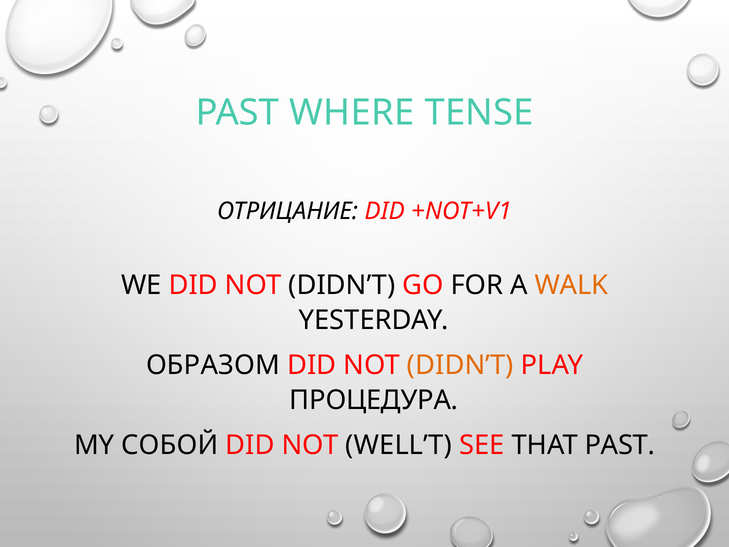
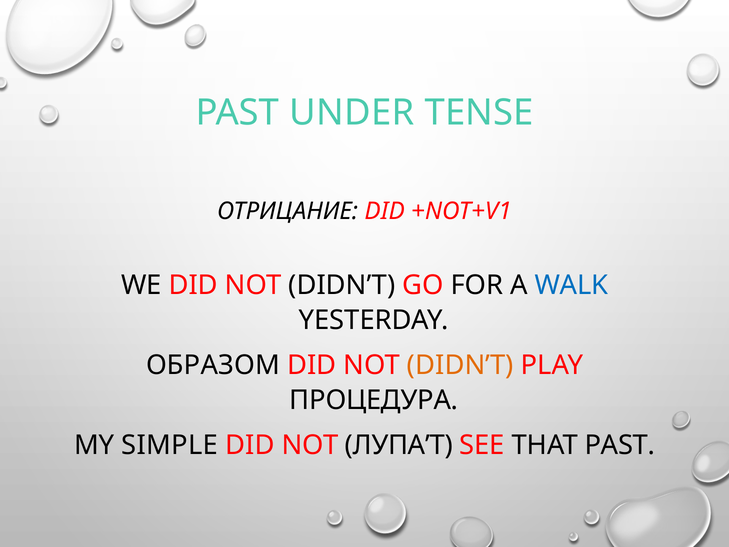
WHERE: WHERE -> UNDER (352, 113)
WALK colour: orange -> blue (571, 285)
СОБОЙ: СОБОЙ -> SIMPLE (170, 445)
WELL’T: WELL’T -> ЛУПА’T (399, 445)
